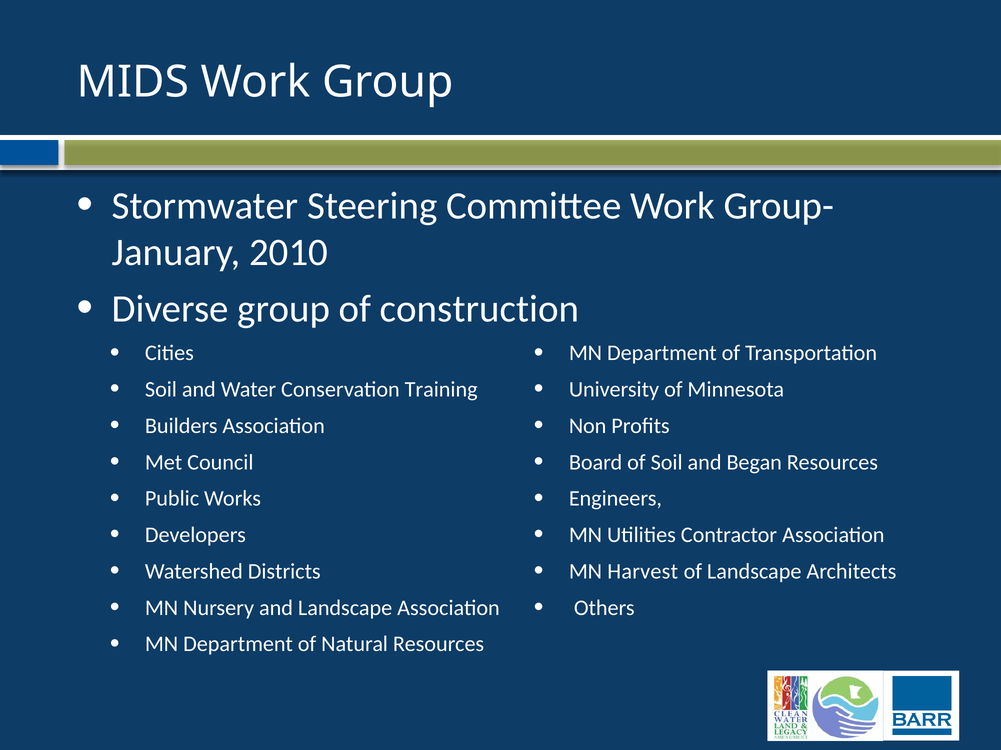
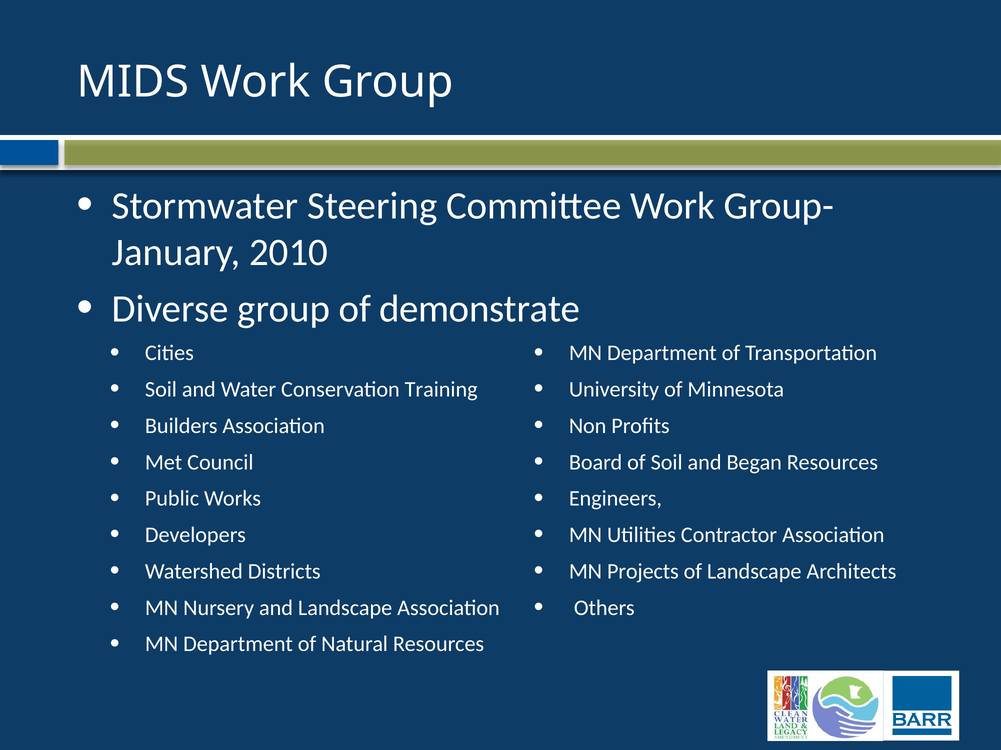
construction: construction -> demonstrate (480, 309)
Harvest: Harvest -> Projects (643, 572)
